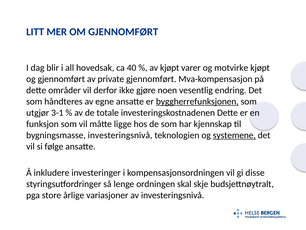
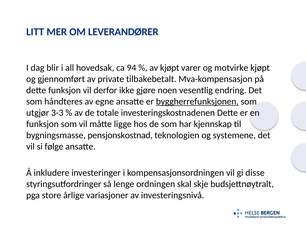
OM GJENNOMFØRT: GJENNOMFØRT -> LEVERANDØRER (123, 32)
40: 40 -> 94 (132, 68)
private gjennomført: gjennomført -> tilbakebetalt (151, 79)
dette områder: områder -> funksjon (65, 90)
3-1: 3-1 -> 3-3 (57, 113)
bygningsmasse investeringsnivå: investeringsnivå -> pensjonskostnad (120, 135)
systemene underline: present -> none (234, 135)
